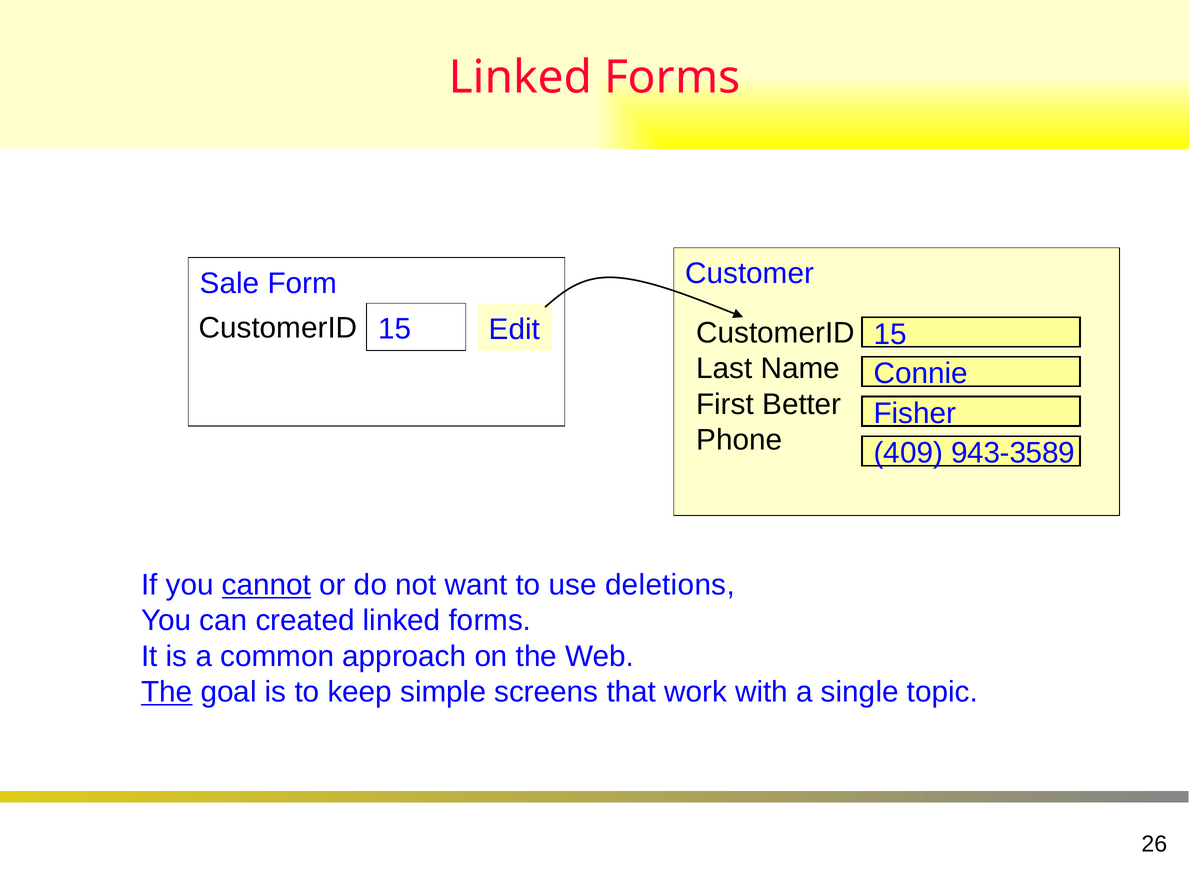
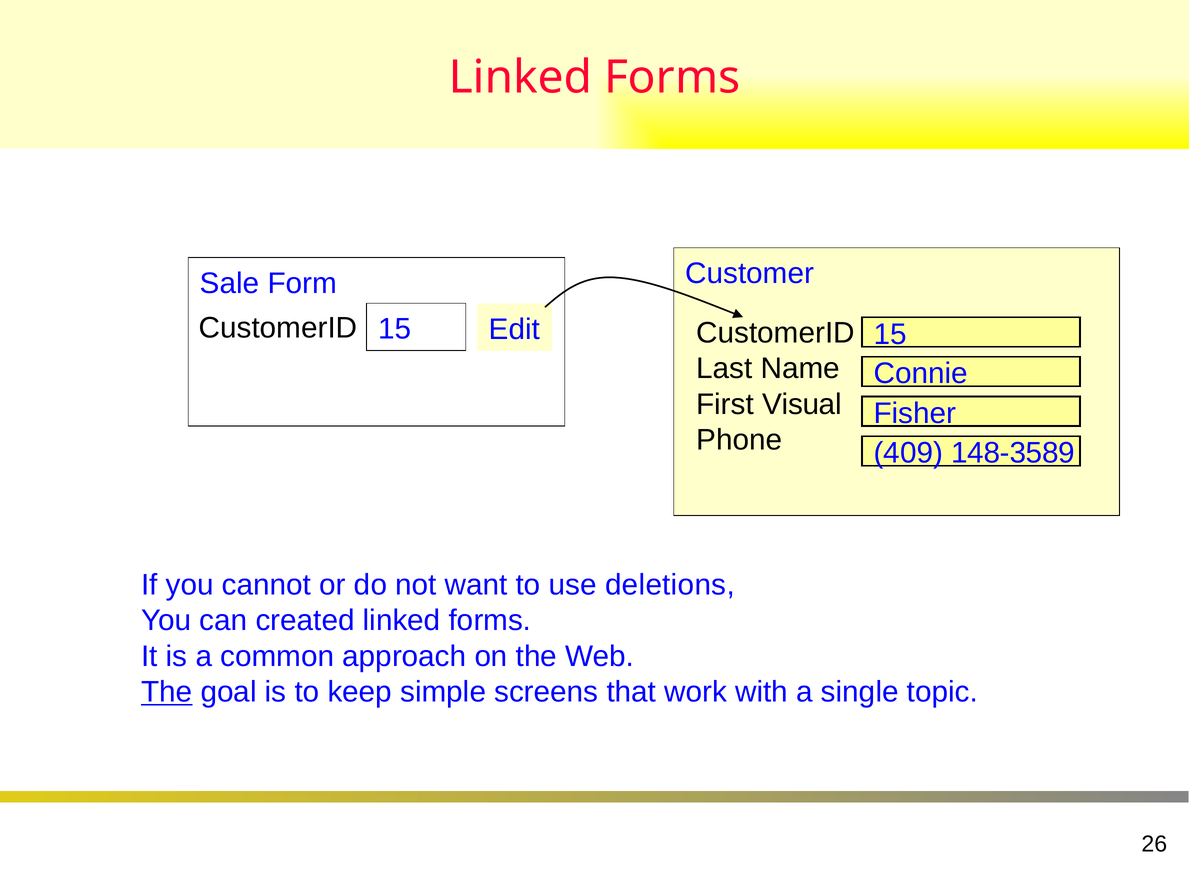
Better: Better -> Visual (802, 404)
943-3589: 943-3589 -> 148-3589 (1013, 453)
cannot underline: present -> none (267, 585)
